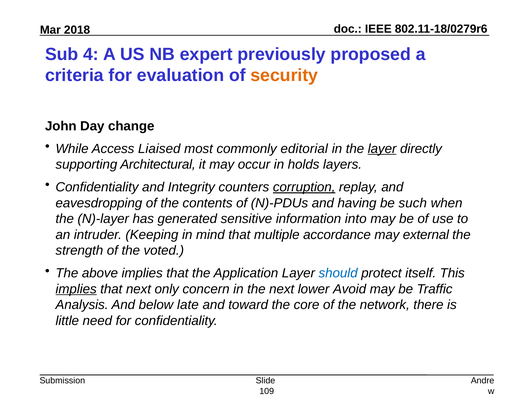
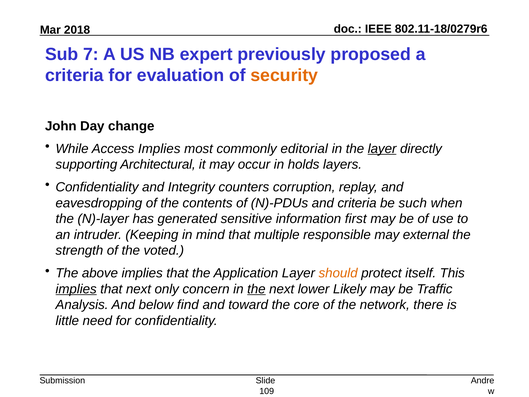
4: 4 -> 7 (91, 54)
Access Liaised: Liaised -> Implies (159, 149)
corruption underline: present -> none (304, 187)
and having: having -> criteria (357, 203)
into: into -> first (356, 219)
accordance: accordance -> responsible (337, 235)
should colour: blue -> orange (338, 273)
the underline: none -> present (256, 289)
Avoid: Avoid -> Likely (350, 289)
late: late -> find (188, 305)
